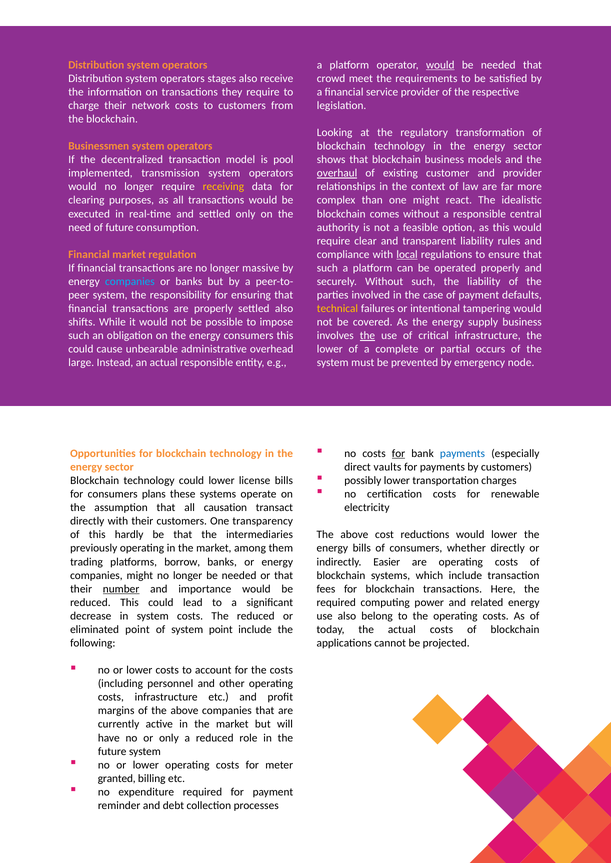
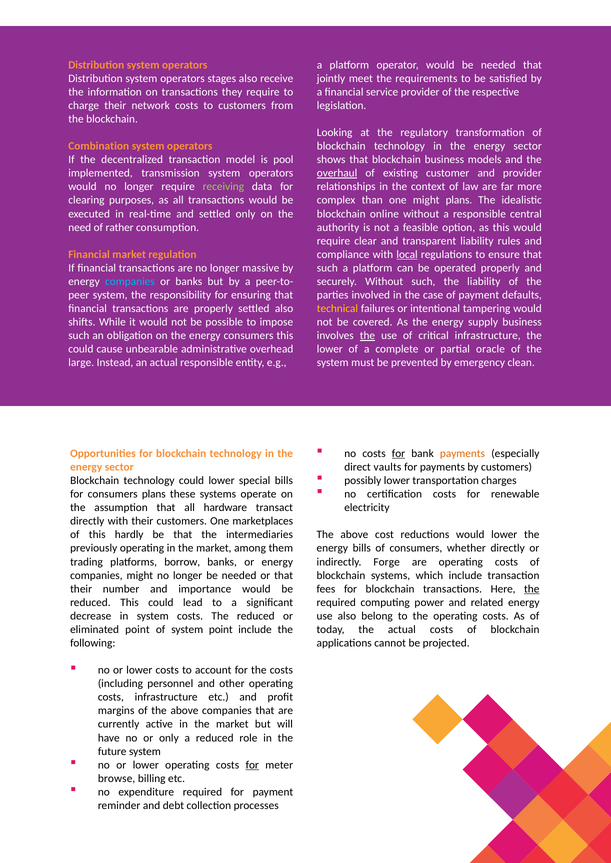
would underline: present -> none (440, 65)
crowd: crowd -> jointly (331, 79)
Businessmen: Businessmen -> Combination (99, 146)
receiving colour: yellow -> light green (223, 187)
might react: react -> plans (459, 201)
comes: comes -> online (384, 214)
of future: future -> rather (120, 228)
occurs: occurs -> oracle (490, 350)
node: node -> clean (521, 363)
payments colour: blue -> orange (462, 454)
license: license -> special (255, 481)
causation: causation -> hardware (225, 508)
transparency: transparency -> marketplaces (263, 522)
Easier: Easier -> Forge (387, 563)
number underline: present -> none (121, 590)
the underline: none -> present (532, 590)
for underline: none -> present (252, 766)
granted: granted -> browse (117, 779)
